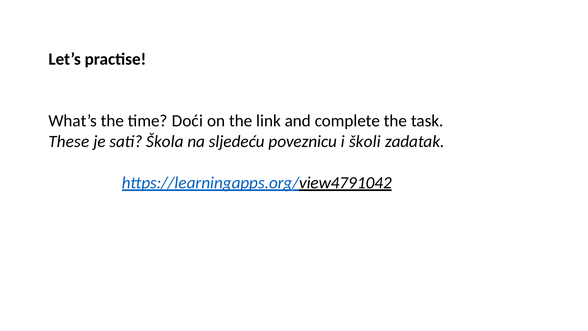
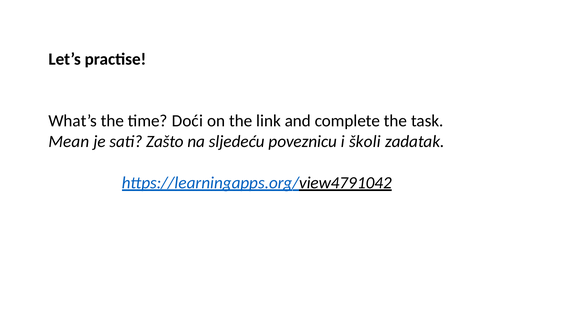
These: These -> Mean (69, 141)
Škola: Škola -> Zašto (165, 141)
